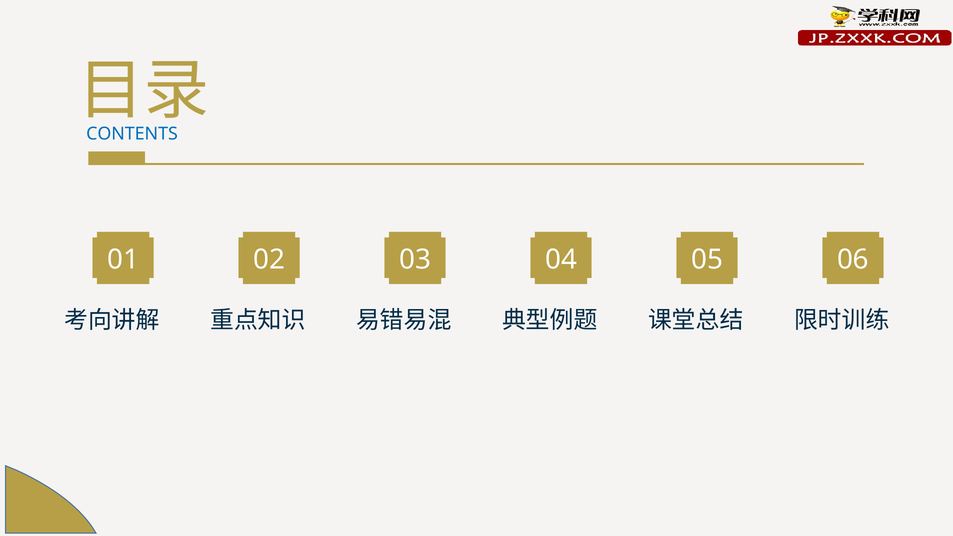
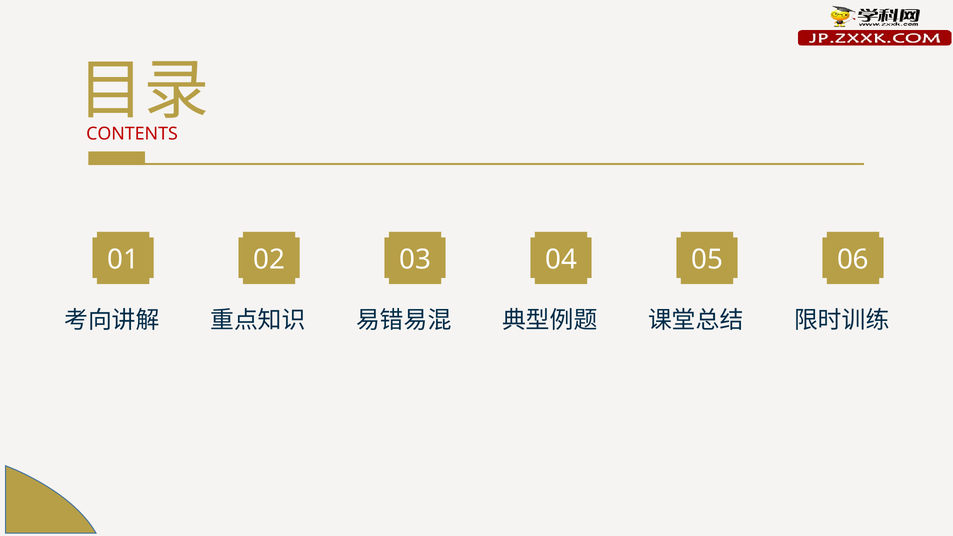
CONTENTS colour: blue -> red (132, 134)
